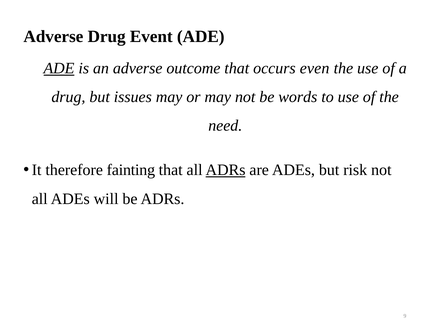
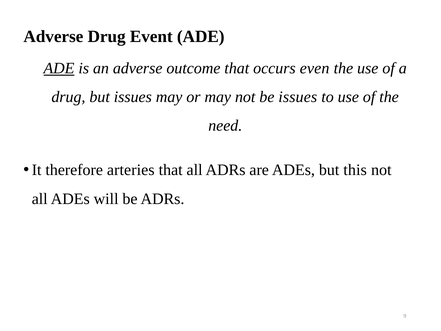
be words: words -> issues (298, 97)
fainting: fainting -> arteries (131, 170)
ADRs underline: present -> none (226, 170)
risk: risk -> this (355, 170)
